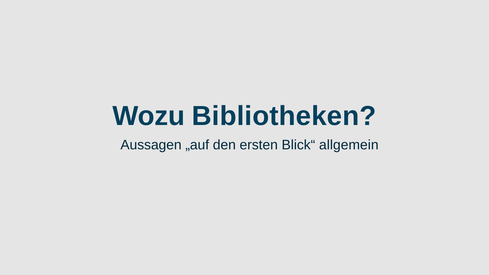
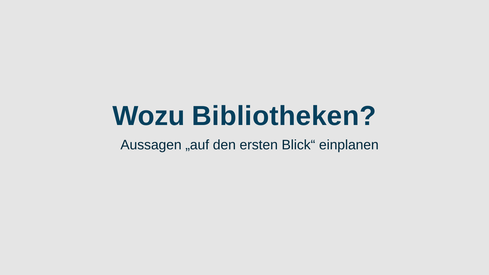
allgemein: allgemein -> einplanen (349, 145)
